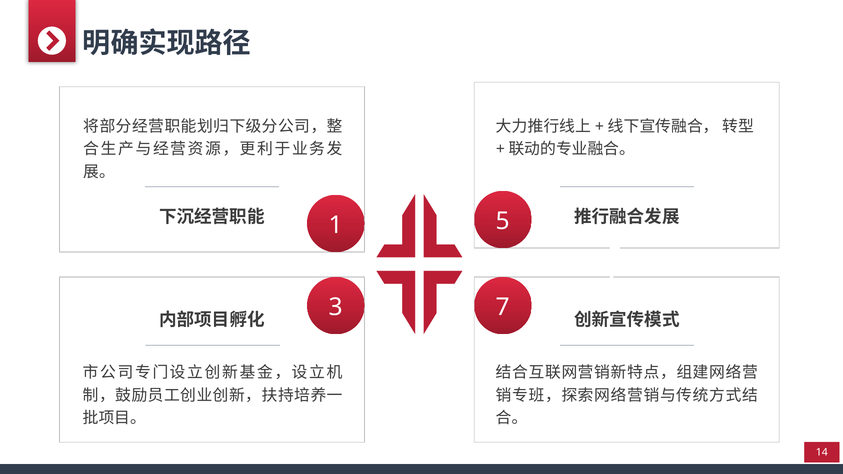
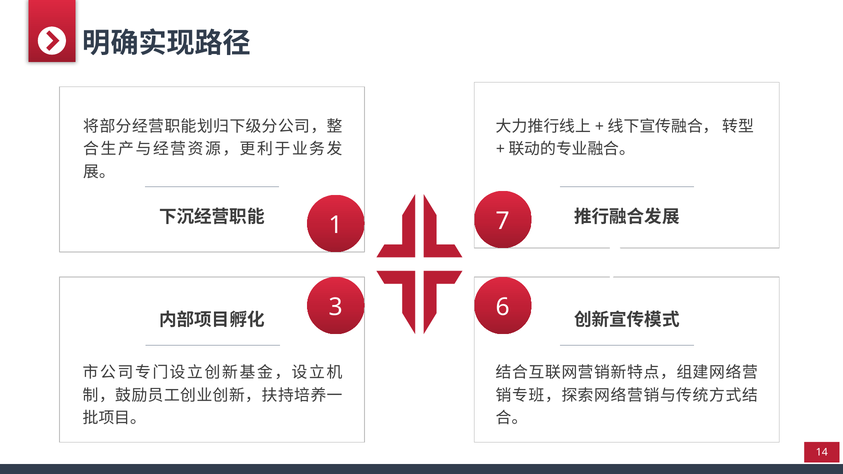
5: 5 -> 7 (503, 221)
7: 7 -> 6 (503, 307)
